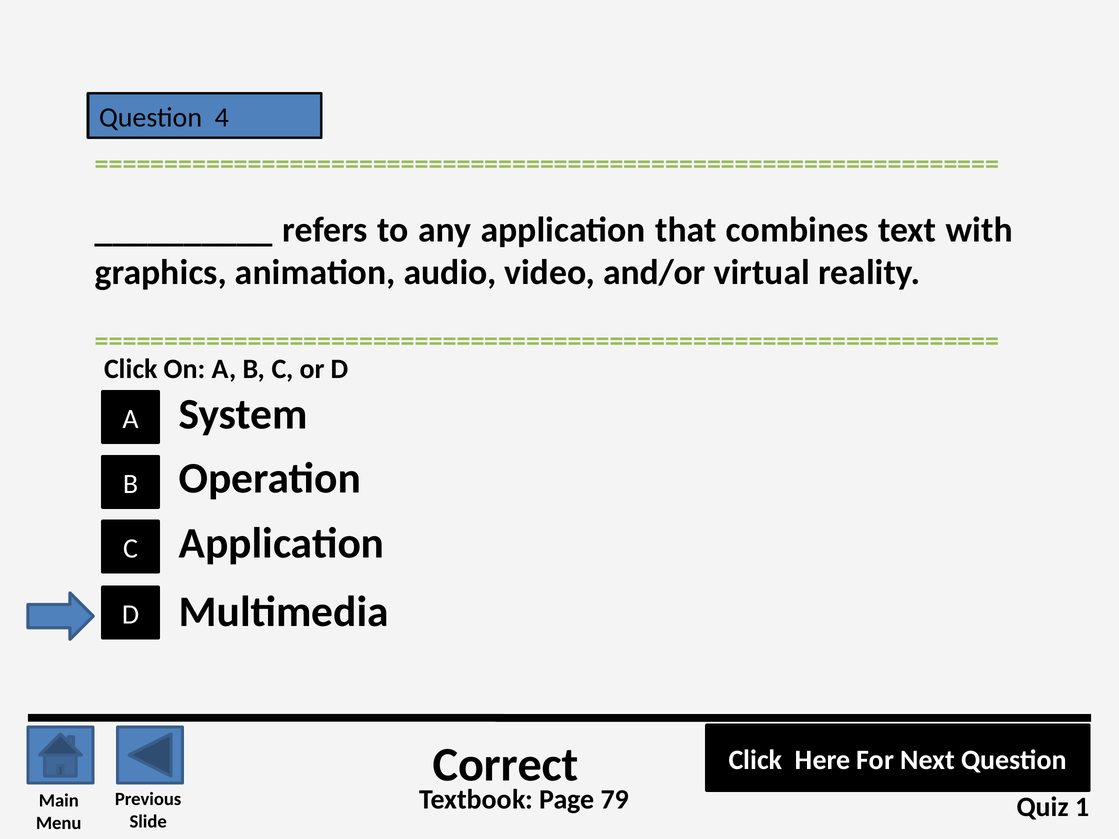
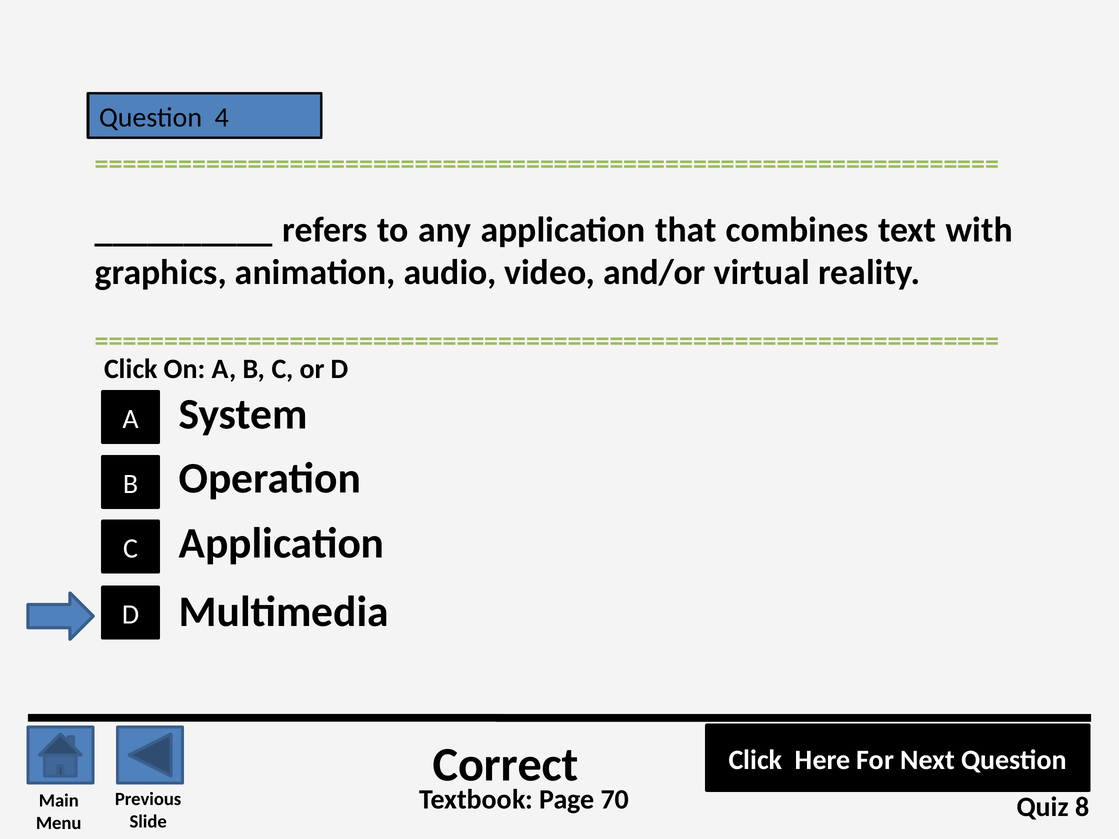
79: 79 -> 70 (615, 800)
1: 1 -> 8 (1082, 808)
